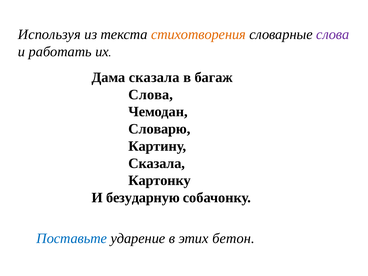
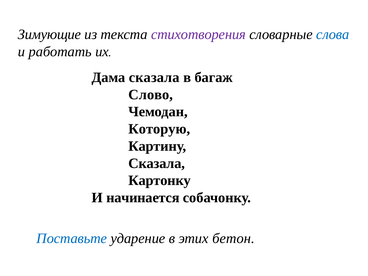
Используя: Используя -> Зимующие (49, 34)
стихотворения colour: orange -> purple (198, 34)
слова colour: purple -> blue (333, 34)
Слова: Слова -> Слово (151, 95)
Словарю: Словарю -> Которую (159, 129)
безударную: безударную -> начинается (143, 198)
